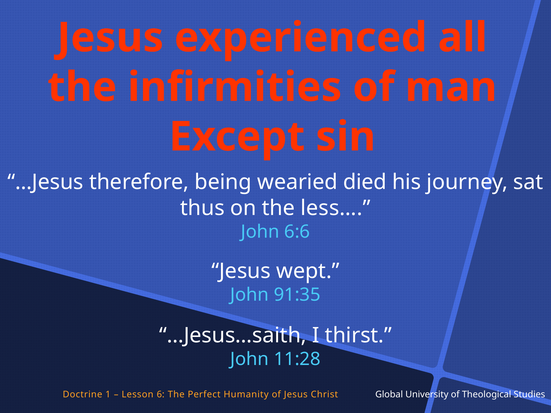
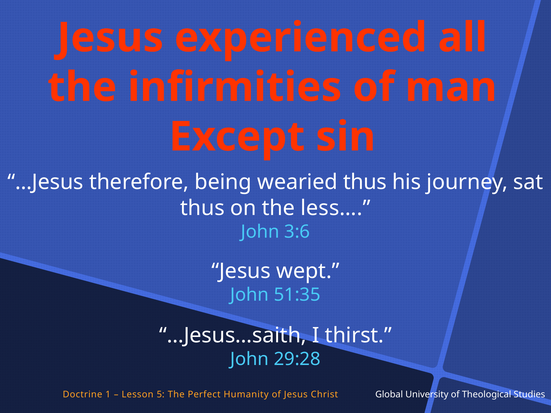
wearied died: died -> thus (365, 182)
6:6: 6:6 -> 3:6 (297, 232)
91:35: 91:35 -> 51:35 (297, 295)
11:28: 11:28 -> 29:28 (297, 359)
6: 6 -> 5 (161, 395)
